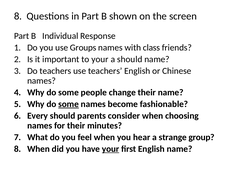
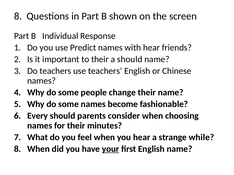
Groups: Groups -> Predict (83, 48)
with class: class -> hear (151, 48)
to your: your -> their (100, 59)
some underline: present -> none (69, 104)
group: group -> while (201, 138)
